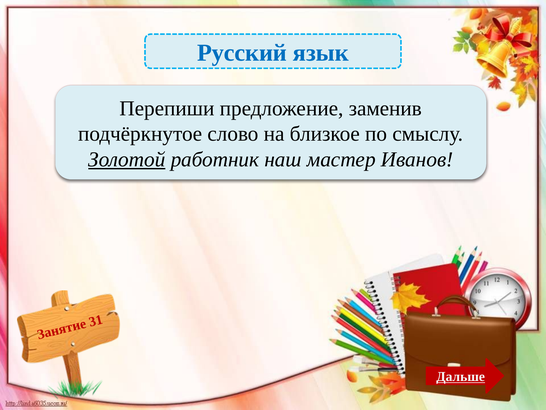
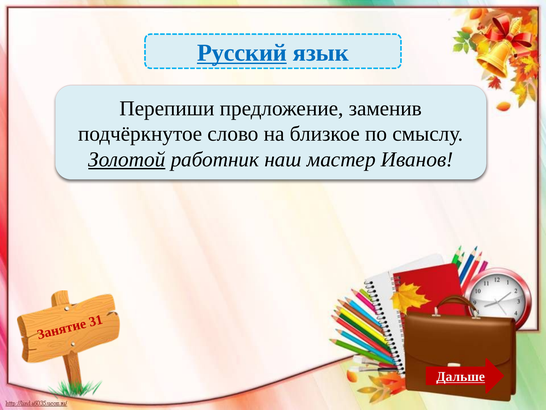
Русский underline: none -> present (242, 53)
